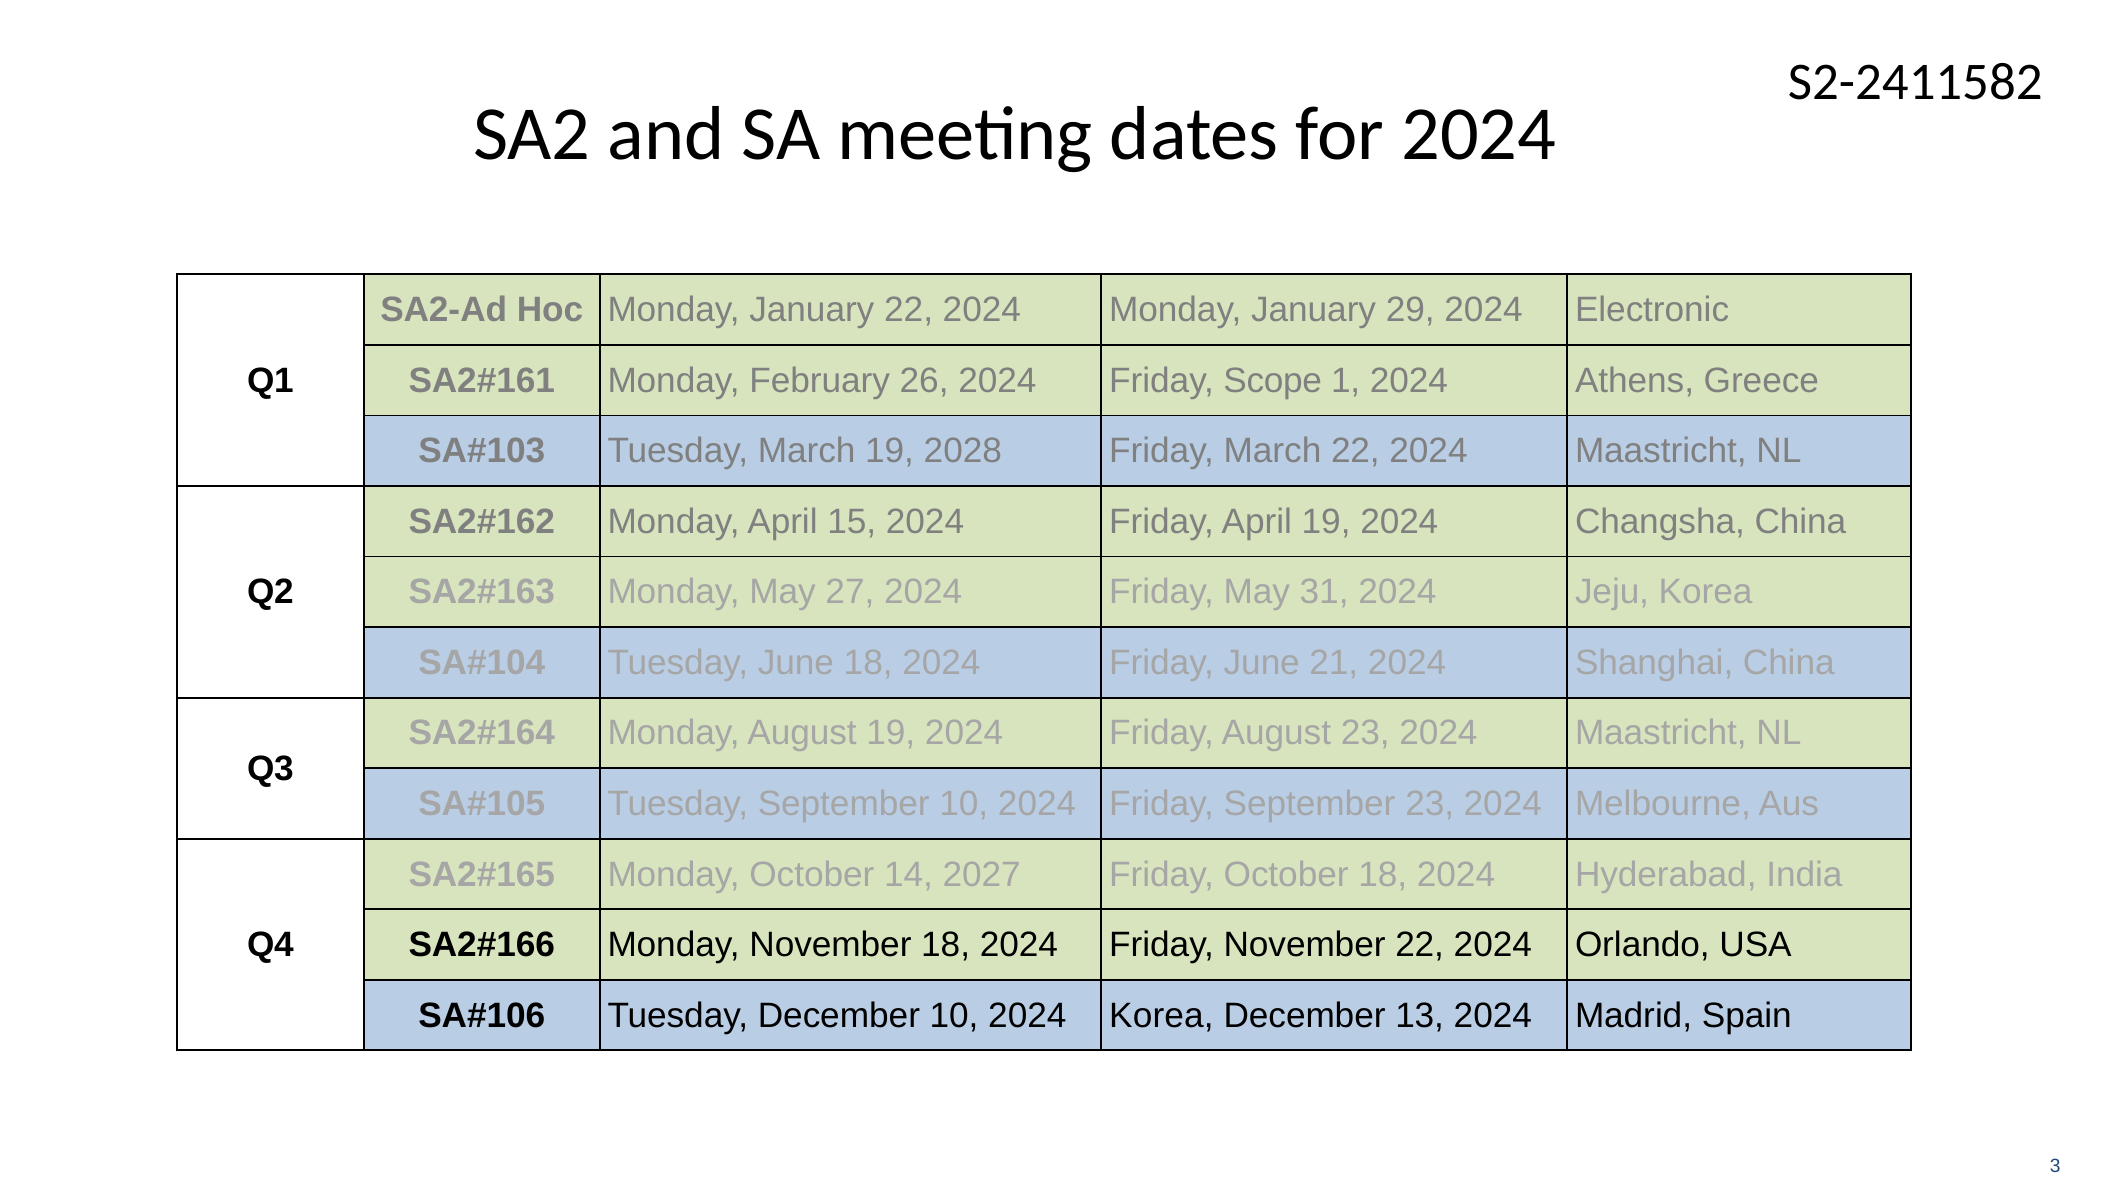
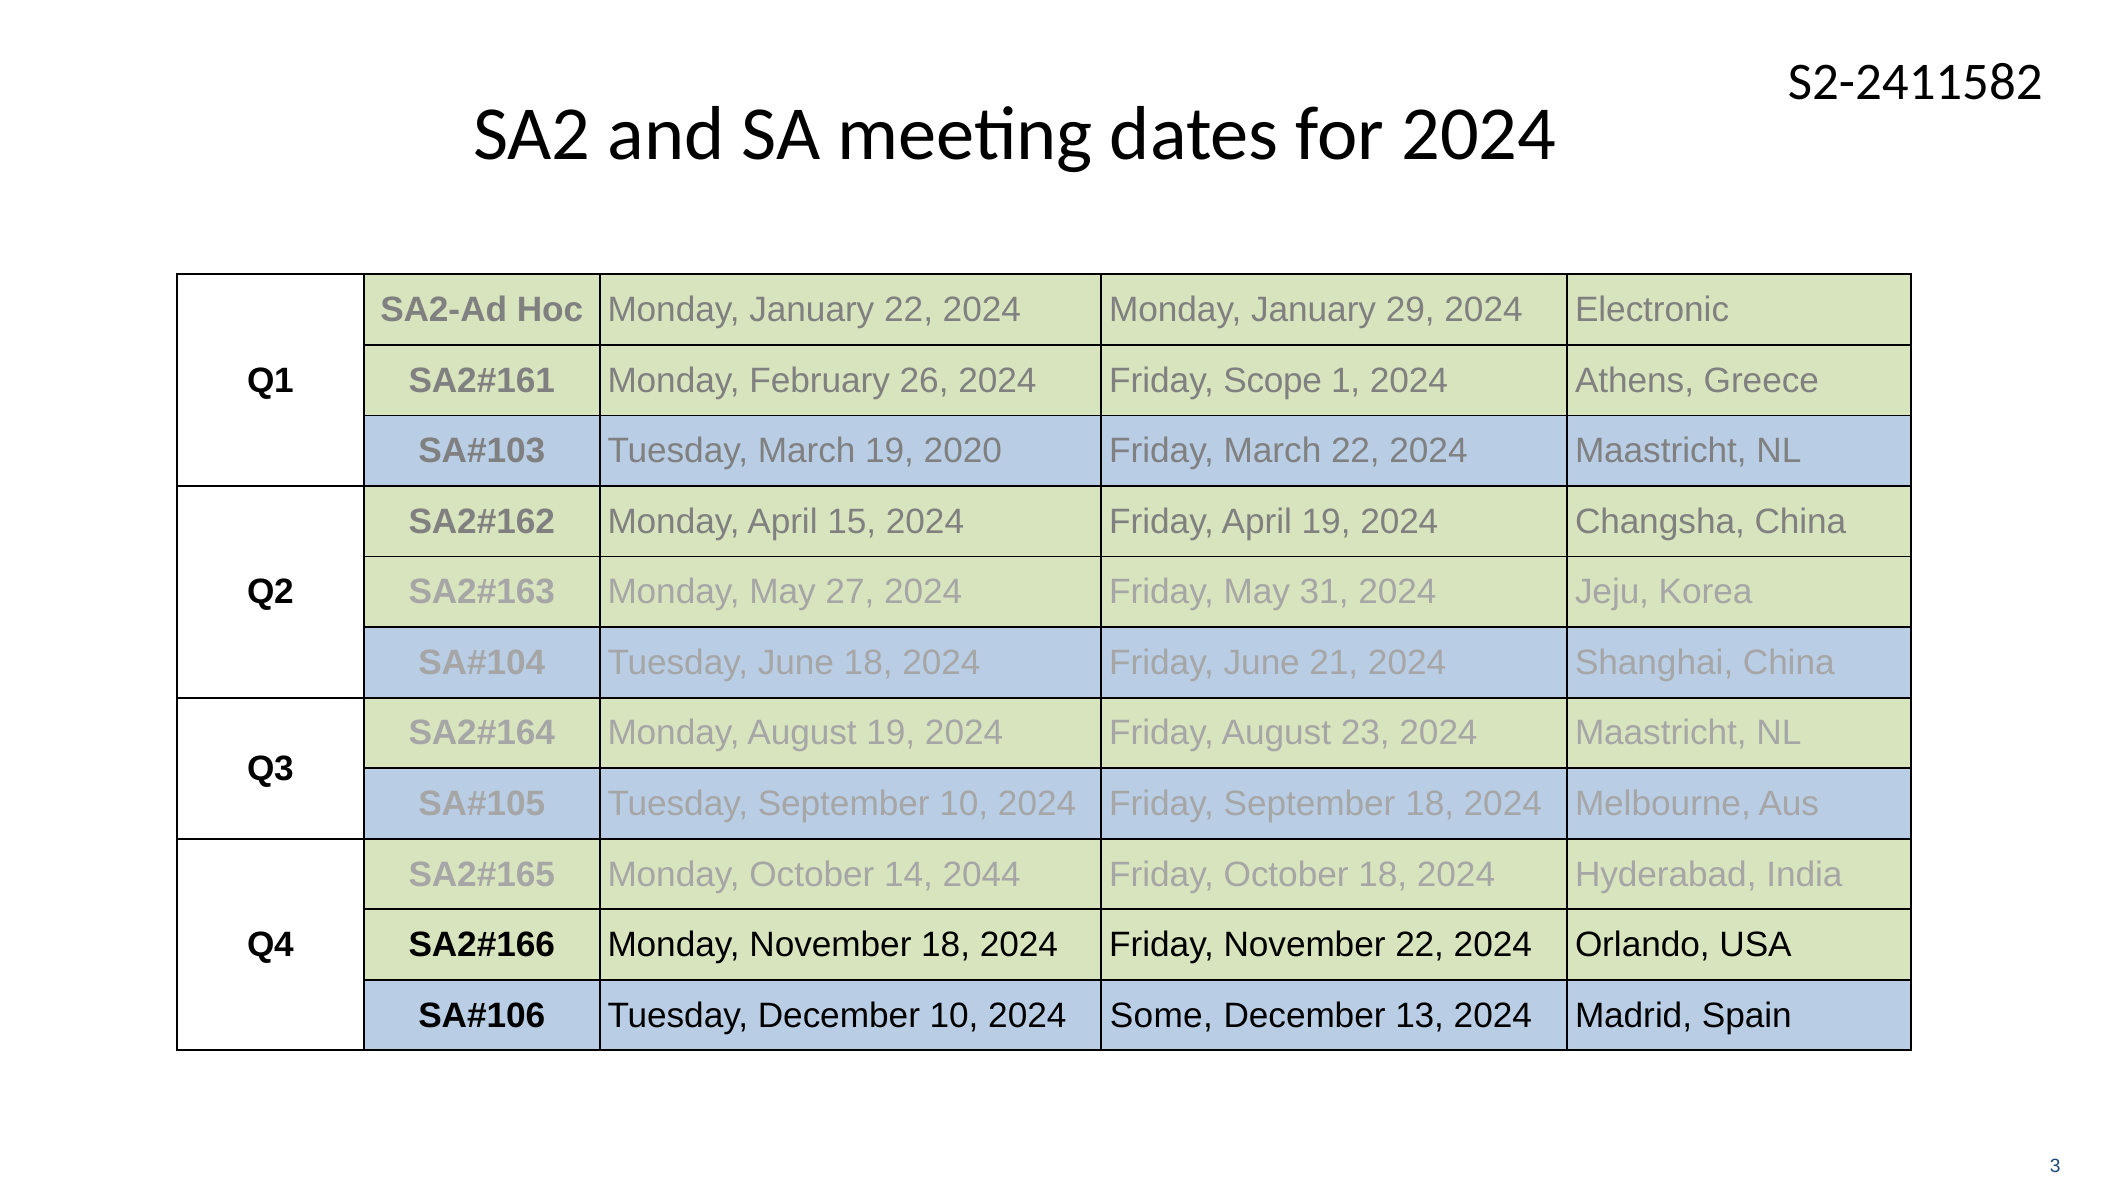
2028: 2028 -> 2020 (963, 451)
September 23: 23 -> 18 (1430, 804)
2027: 2027 -> 2044 (982, 874)
2024 Korea: Korea -> Some (1161, 1015)
